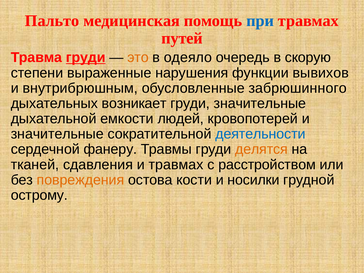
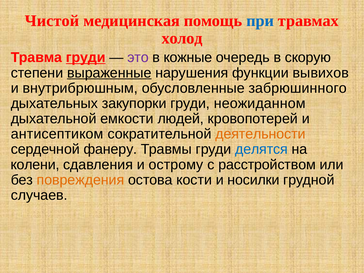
Пальто: Пальто -> Чистой (52, 21)
путей: путей -> холод (182, 38)
это colour: orange -> purple (138, 58)
одеяло: одеяло -> кожные (188, 58)
выраженные underline: none -> present (109, 73)
возникает: возникает -> закупорки (134, 103)
груди значительные: значительные -> неожиданном (260, 103)
значительные: значительные -> антисептиком (57, 134)
деятельности colour: blue -> orange (260, 134)
делятся colour: orange -> blue (262, 149)
тканей: тканей -> колени (35, 165)
и травмах: травмах -> острому (176, 165)
острому: острому -> случаев (39, 195)
